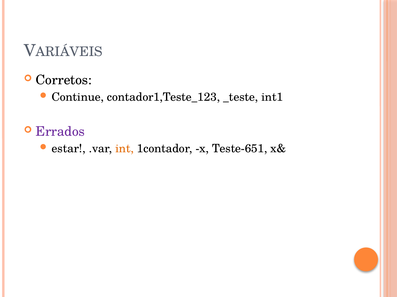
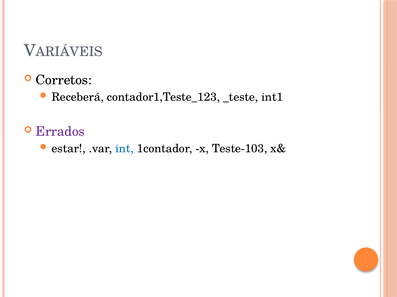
Continue: Continue -> Receberá (78, 97)
int colour: orange -> blue (125, 149)
Teste-651: Teste-651 -> Teste-103 (240, 149)
